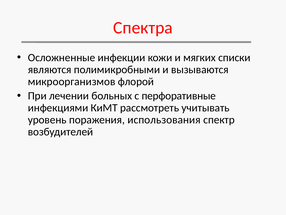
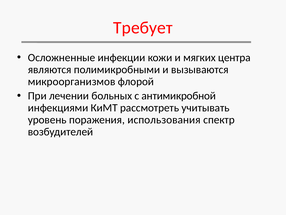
Спектра: Спектра -> Требует (143, 28)
списки: списки -> центра (234, 57)
перфоративные: перфоративные -> антимикробной (179, 96)
